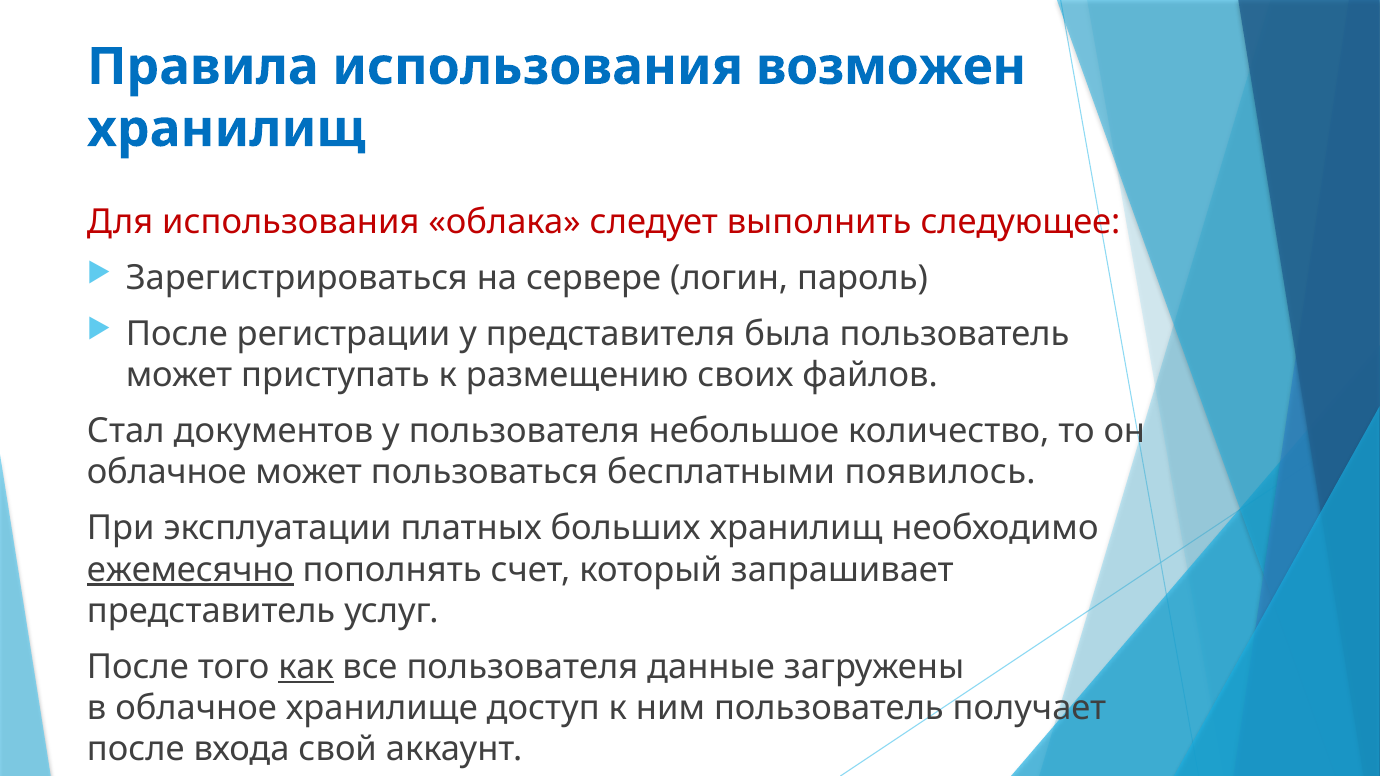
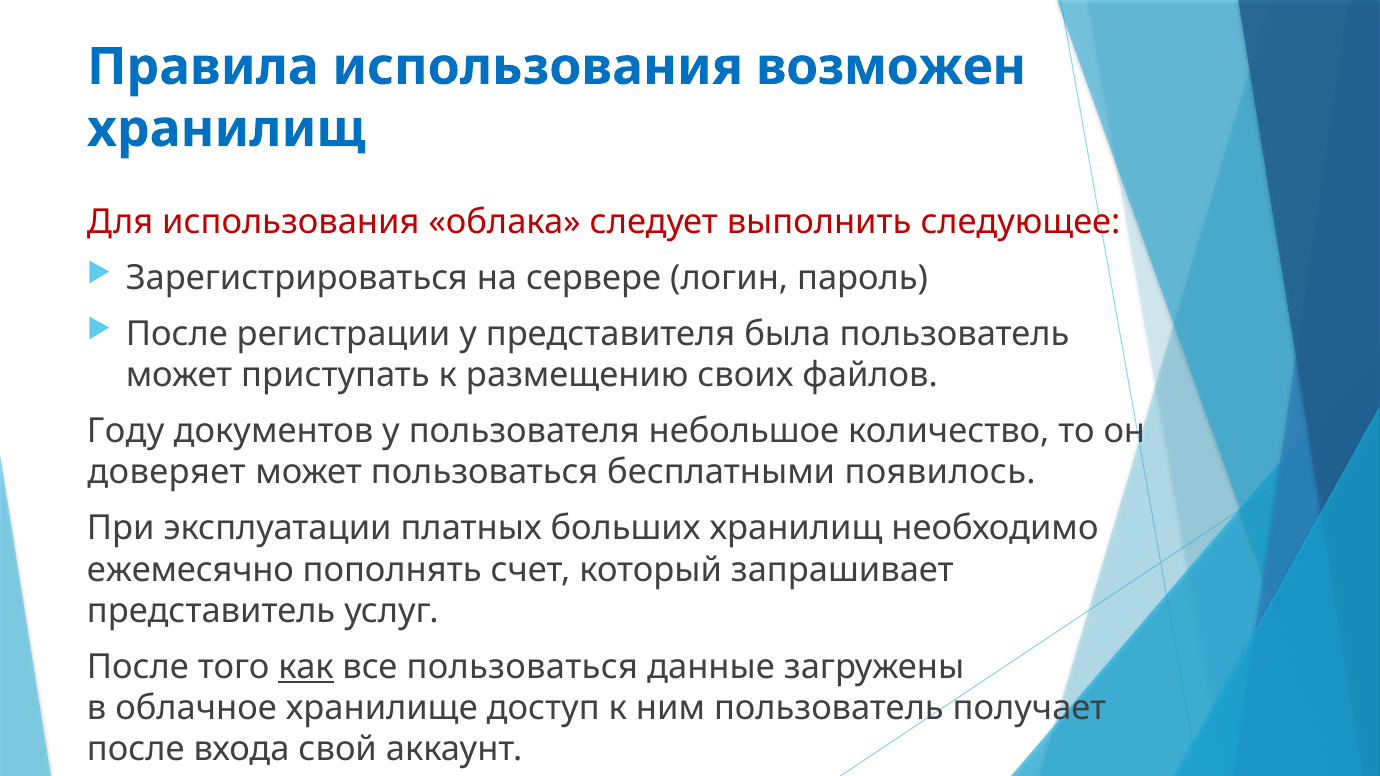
Стал: Стал -> Году (126, 431)
облачное: облачное -> доверяет (167, 473)
ежемесячно underline: present -> none (190, 570)
все пользователя: пользователя -> пользоваться (522, 667)
